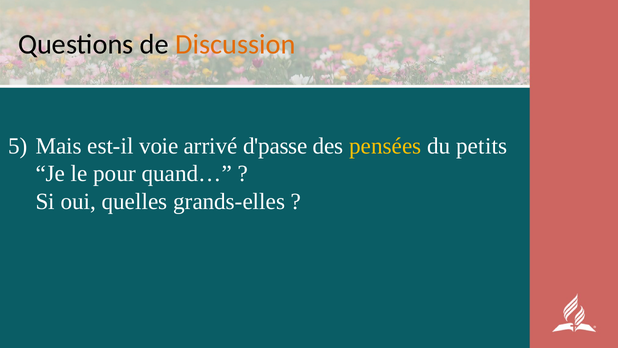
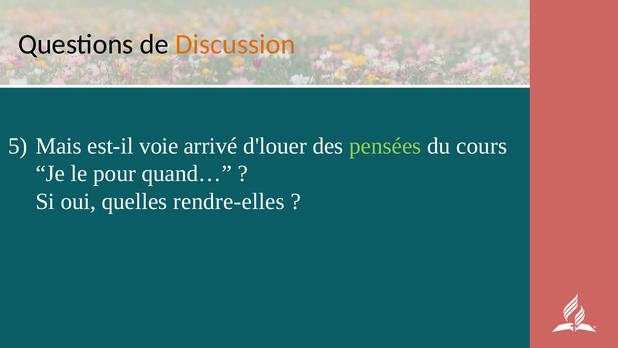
d'passe: d'passe -> d'louer (275, 146)
pensées colour: yellow -> light green (385, 146)
petits: petits -> cours (482, 146)
grands-elles: grands-elles -> rendre-elles (229, 201)
